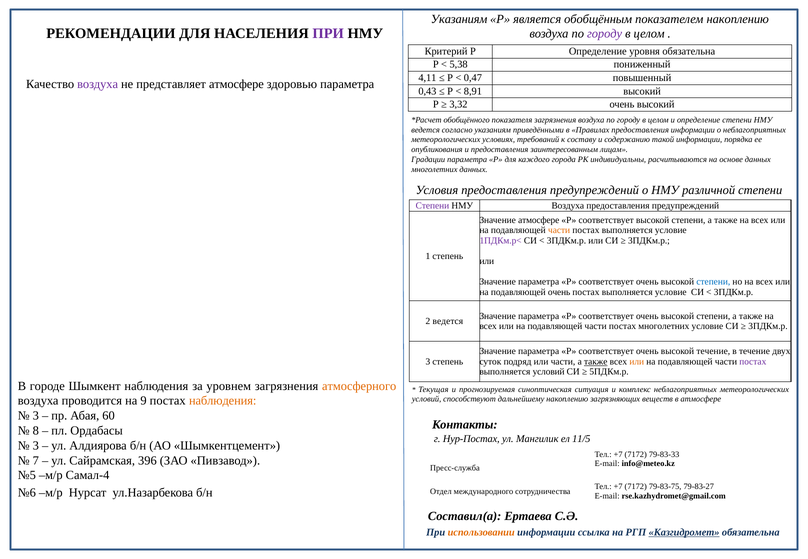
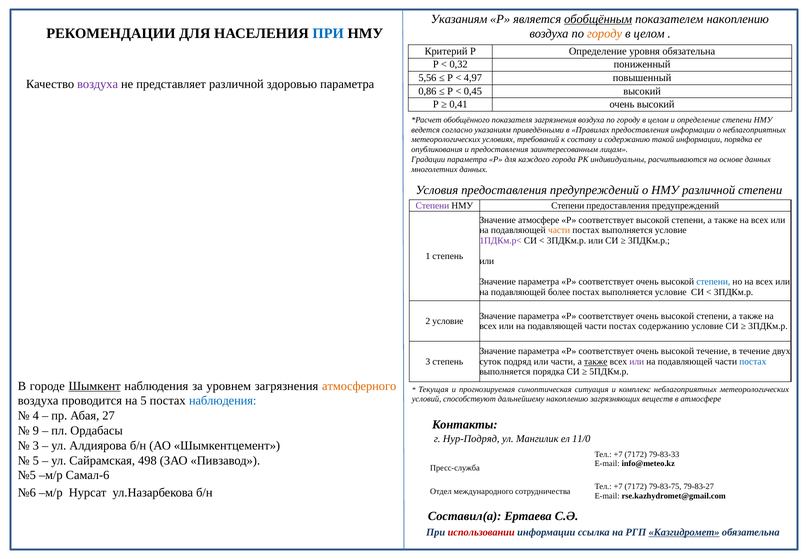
обобщённым underline: none -> present (598, 19)
ПРИ colour: purple -> blue (328, 33)
городу colour: purple -> orange (605, 34)
5,38: 5,38 -> 0,32 (459, 65)
4,11: 4,11 -> 5,56 (427, 78)
0,47: 0,47 -> 4,97 (473, 78)
представляет атмосфере: атмосфере -> различной (236, 84)
0,43: 0,43 -> 0,86 (427, 91)
8,91: 8,91 -> 0,45 (473, 91)
3,32: 3,32 -> 0,41 (458, 105)
НМУ Воздуха: Воздуха -> Степени (568, 206)
подавляющей очень: очень -> более (559, 292)
2 ведется: ведется -> условие (448, 321)
постах многолетних: многолетних -> содержанию (664, 327)
или colour: orange -> purple (637, 362)
постах colour: purple -> blue (753, 362)
выполняется условий: условий -> порядка (549, 372)
Шымкент underline: none -> present (95, 386)
на 9: 9 -> 5 (143, 401)
наблюдения colour: orange -> blue (223, 401)
3: 3 -> 4 (36, 416)
60: 60 -> 27 (109, 416)
8: 8 -> 9 (36, 431)
Нур-Постах: Нур-Постах -> Нур-Подряд (471, 439)
11/5: 11/5 -> 11/0 (581, 439)
7: 7 -> 5 (36, 461)
396: 396 -> 498 (147, 461)
Самал-4: Самал-4 -> Самал-6 (88, 476)
использовании colour: orange -> red (481, 533)
